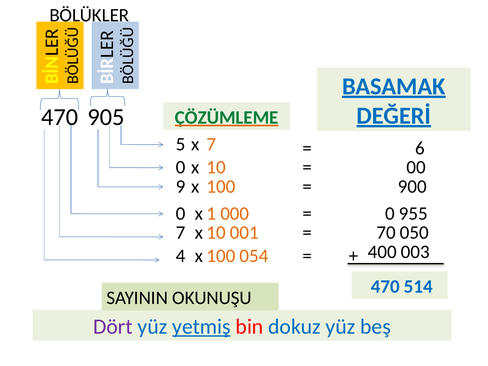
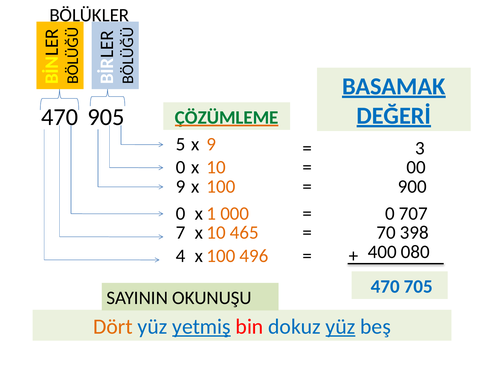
x 7: 7 -> 9 (211, 144)
6: 6 -> 3 (420, 148)
955: 955 -> 707 (413, 213)
001: 001 -> 465 (244, 233)
050: 050 -> 398 (414, 233)
003: 003 -> 080 (415, 252)
054: 054 -> 496 (254, 256)
514: 514 -> 705 (418, 286)
Dört colour: purple -> orange (113, 327)
yüz underline: none -> present (340, 327)
